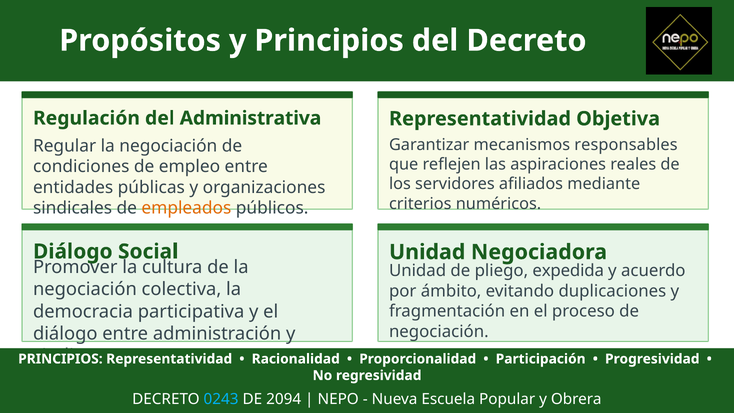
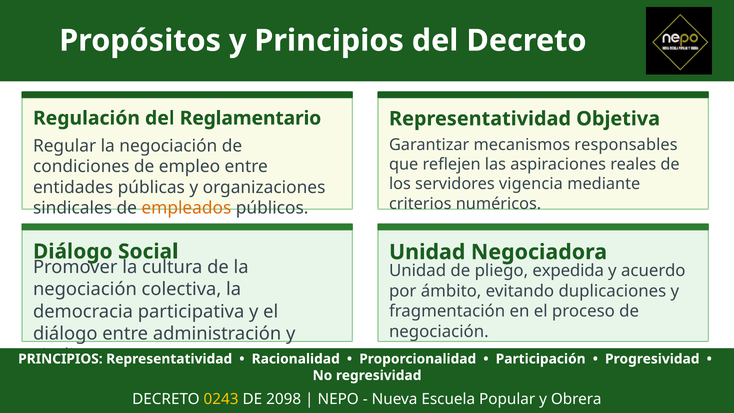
Administrativa: Administrativa -> Reglamentario (250, 118)
afiliados: afiliados -> vigencia (531, 184)
0243 colour: light blue -> yellow (221, 399)
2094: 2094 -> 2098 (284, 399)
